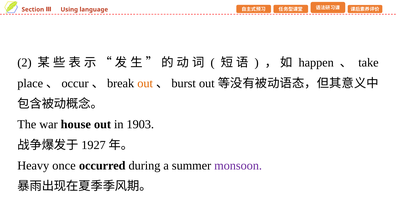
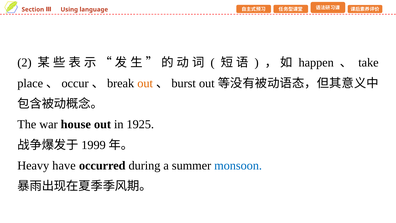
1903: 1903 -> 1925 (140, 124)
1927: 1927 -> 1999 (94, 145)
once: once -> have (64, 165)
monsoon colour: purple -> blue (238, 165)
